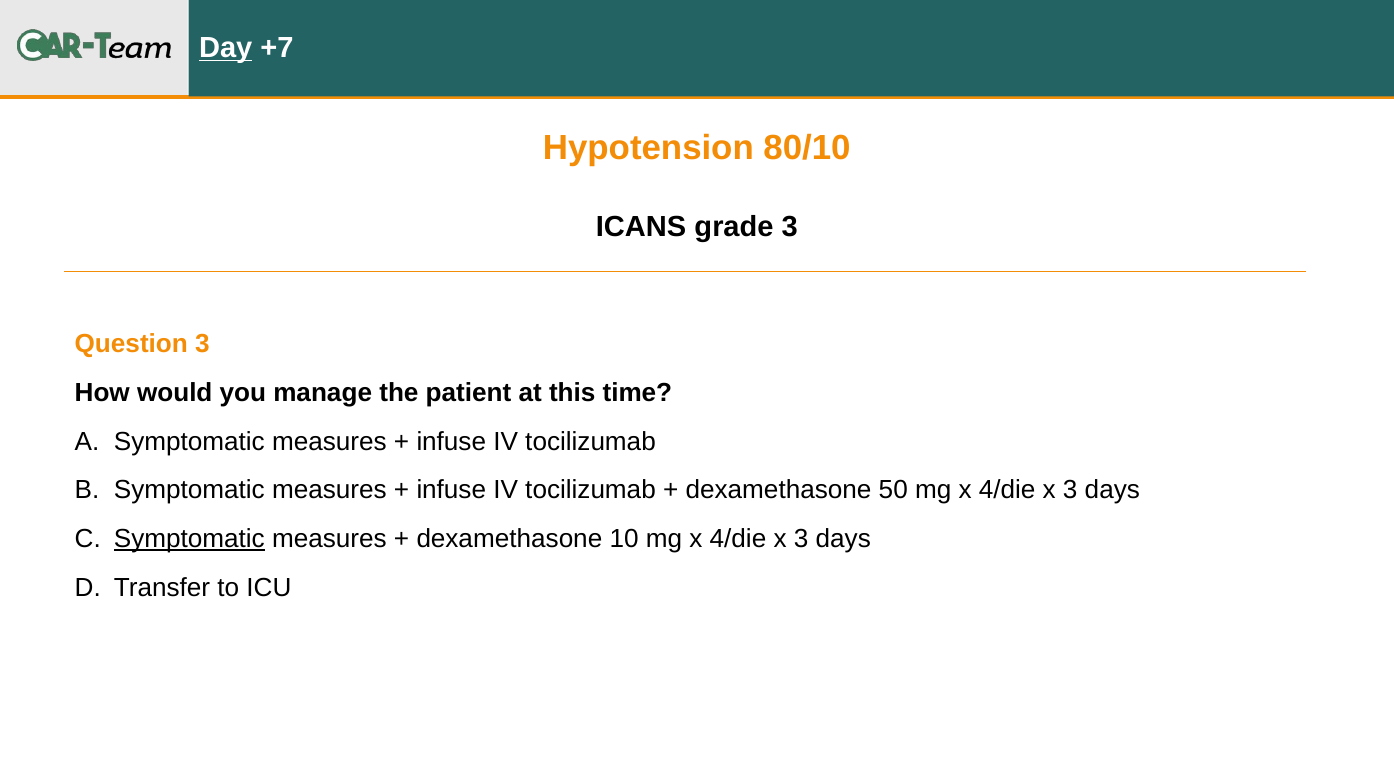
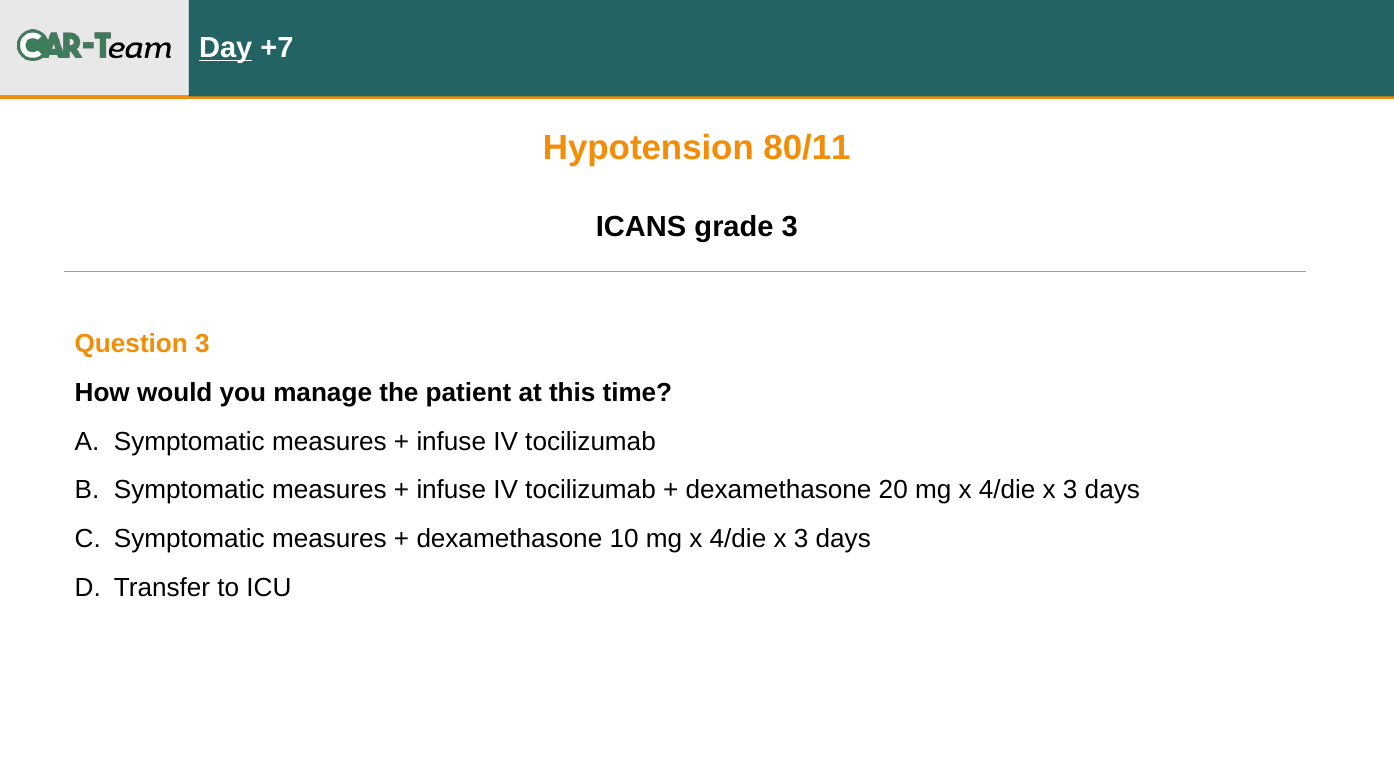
80/10: 80/10 -> 80/11 (807, 148)
50: 50 -> 20 (893, 490)
Symptomatic underline: present -> none (189, 539)
